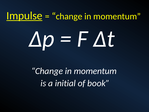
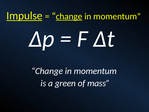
change underline: none -> present (69, 16)
initial: initial -> green (65, 83)
book: book -> mass (99, 83)
